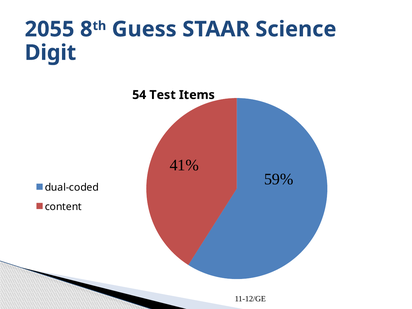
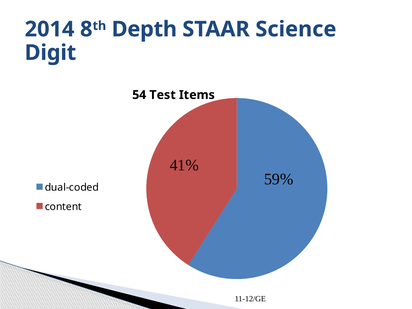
2055: 2055 -> 2014 (50, 29)
Guess: Guess -> Depth (144, 29)
